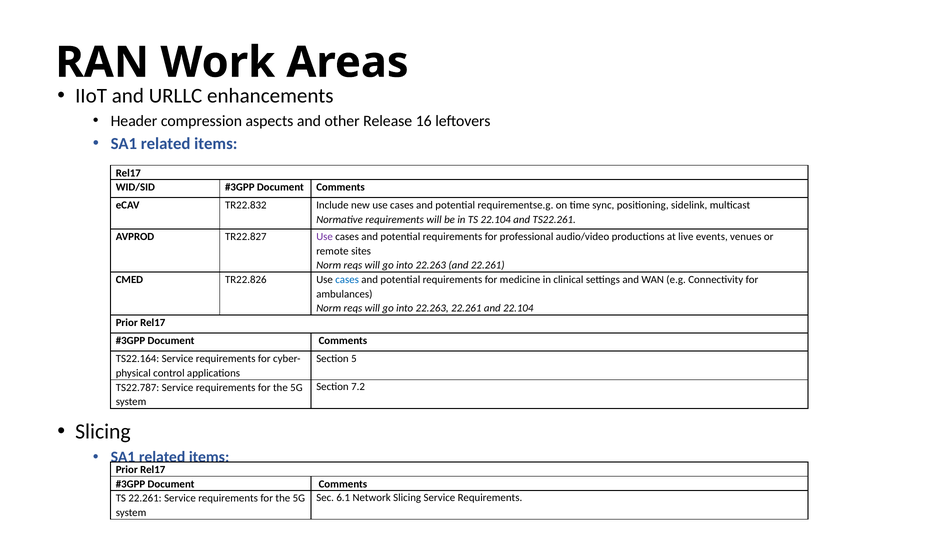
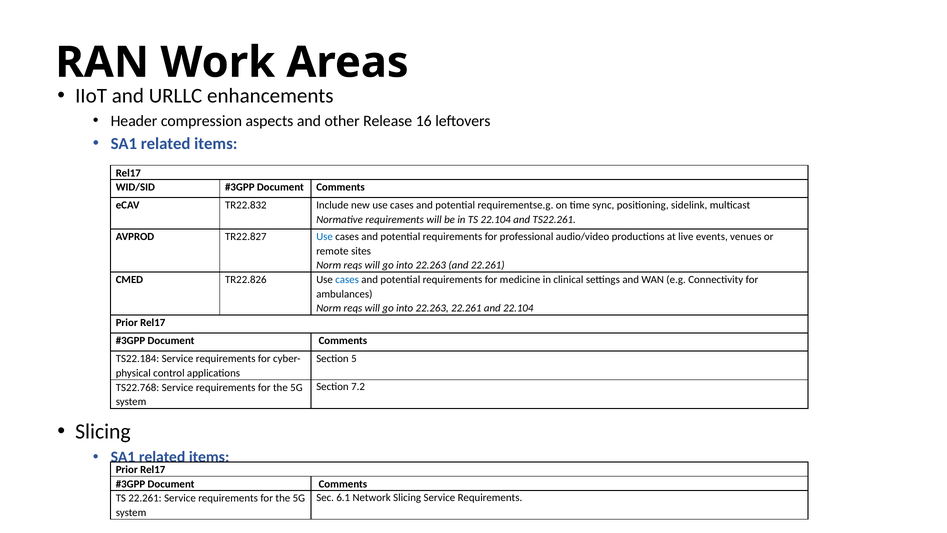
Use colour: purple -> blue (325, 237)
TS22.164: TS22.164 -> TS22.184 (138, 359)
TS22.787: TS22.787 -> TS22.768 (138, 387)
